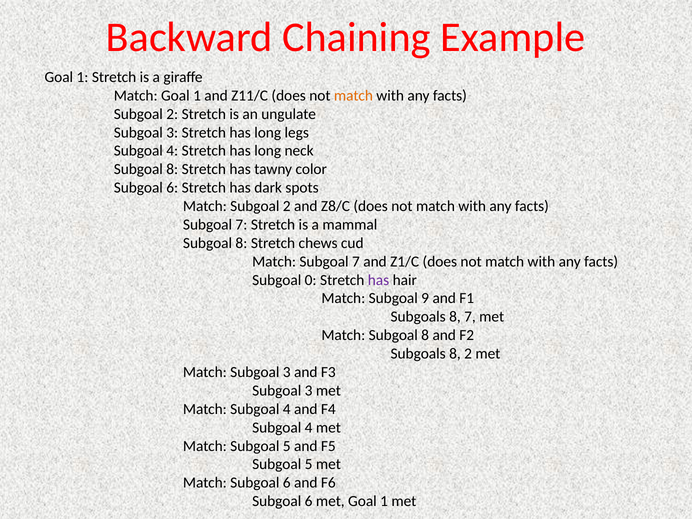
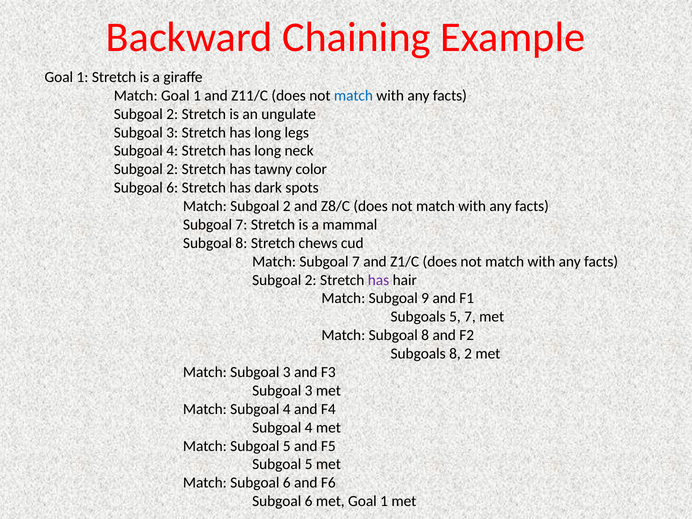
match colour: orange -> blue (353, 96)
8: 8 -> 2 (172, 169)
0: 0 -> 2 (311, 280)
8: 8 -> 5 (455, 317)
